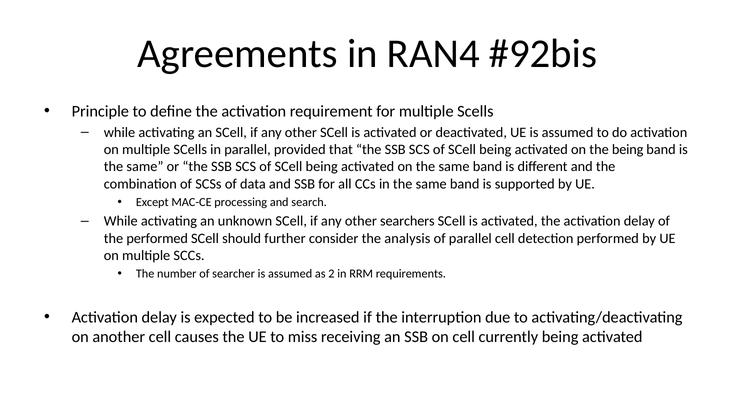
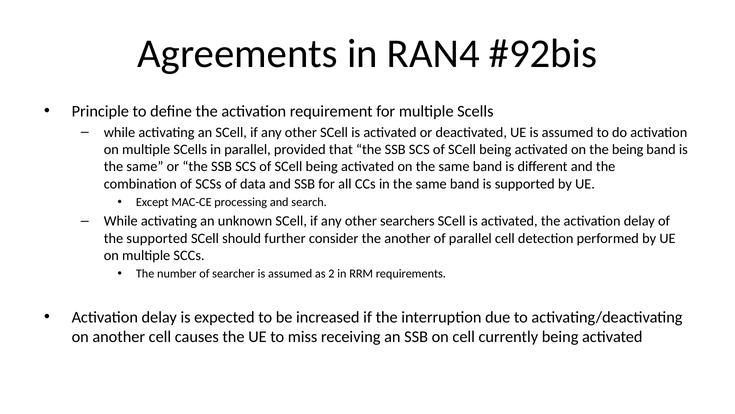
the performed: performed -> supported (157, 238)
the analysis: analysis -> another (407, 238)
